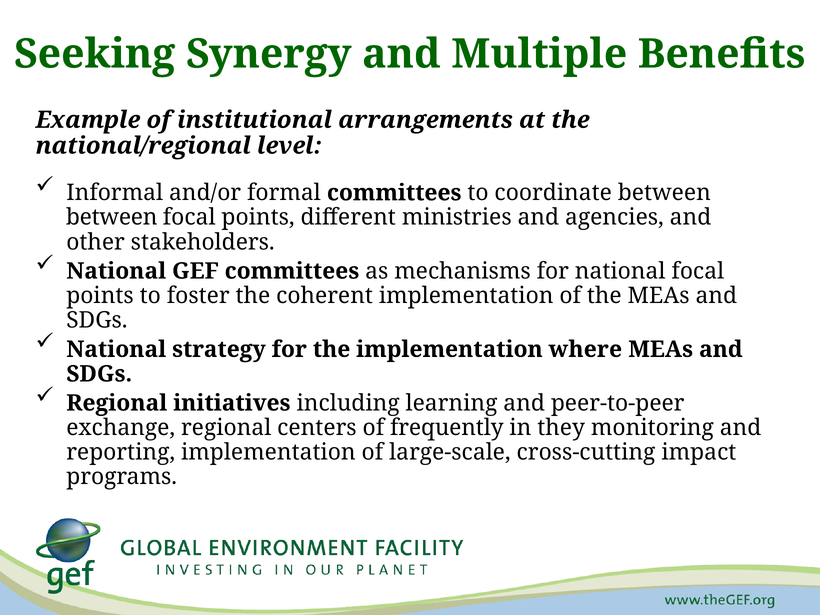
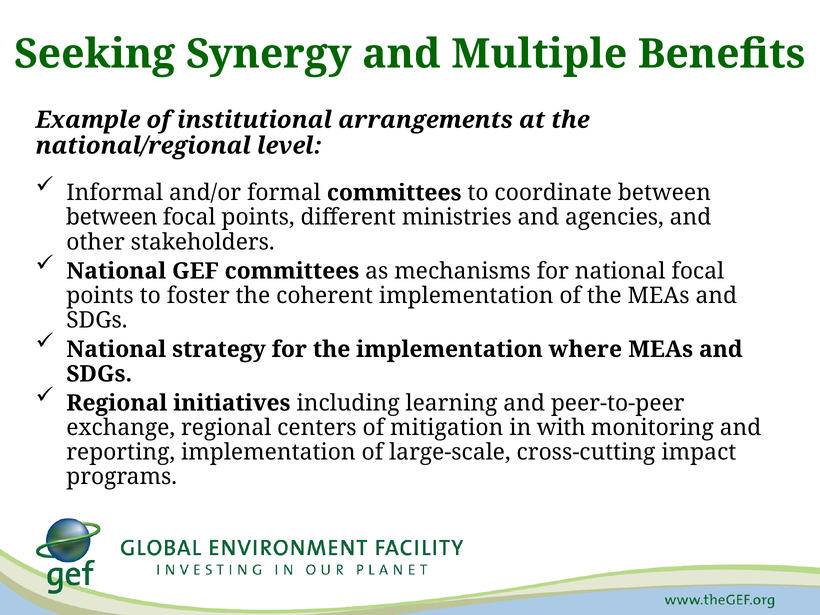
frequently: frequently -> mitigation (447, 428)
they: they -> with (561, 428)
